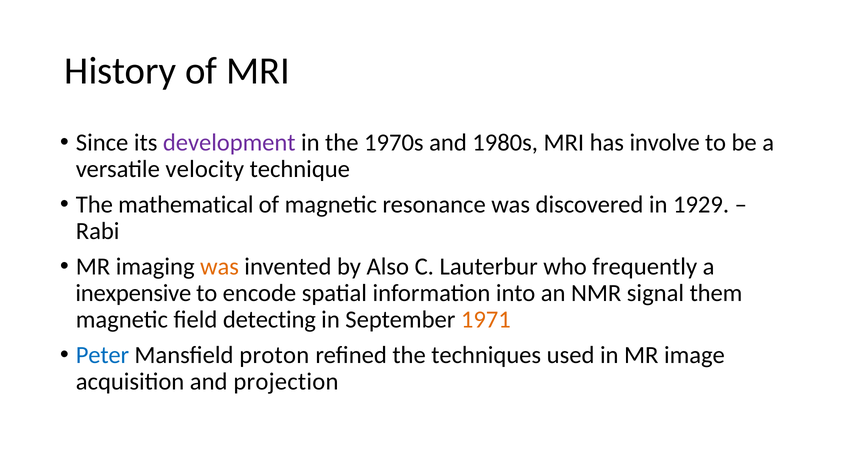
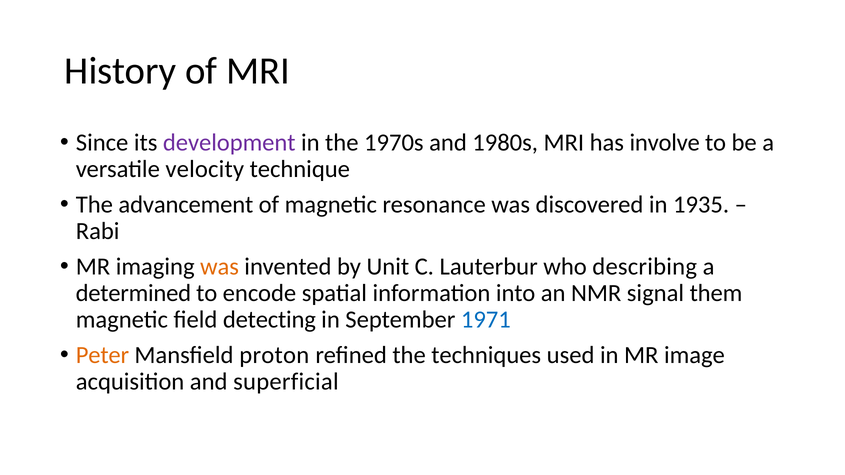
mathematical: mathematical -> advancement (186, 205)
1929: 1929 -> 1935 (701, 205)
Also: Also -> Unit (388, 267)
frequently: frequently -> describing (645, 267)
inexpensive: inexpensive -> determined (133, 293)
1971 colour: orange -> blue (486, 320)
Peter colour: blue -> orange (102, 355)
projection: projection -> superficial (286, 382)
